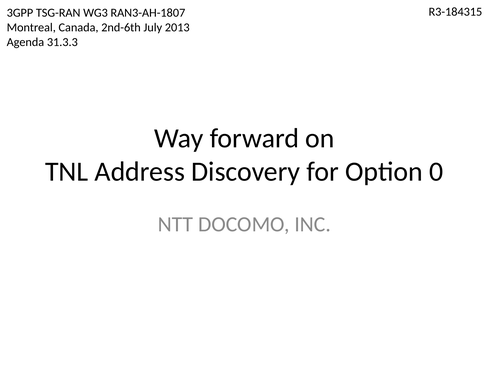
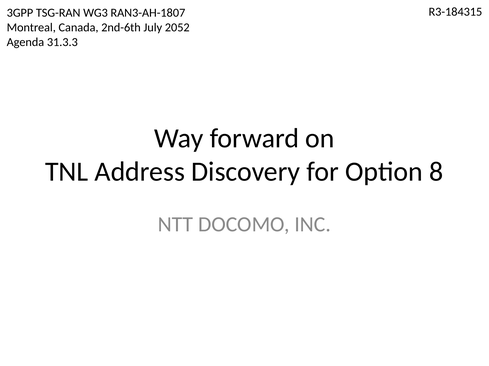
2013: 2013 -> 2052 (177, 28)
0: 0 -> 8 (436, 172)
